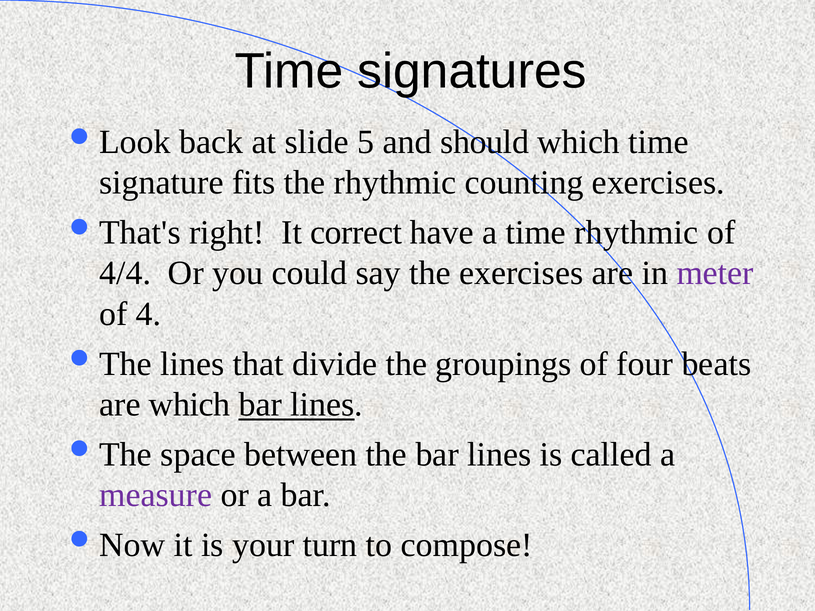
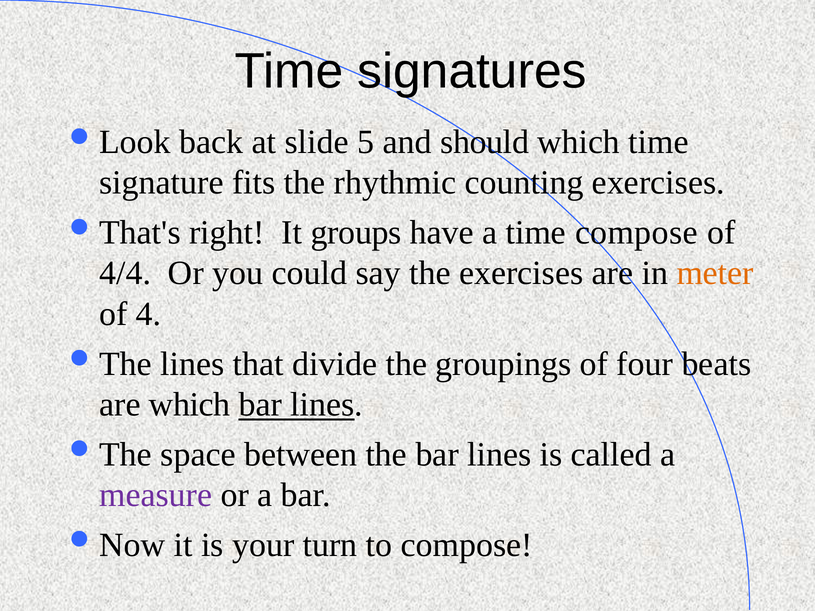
correct: correct -> groups (356, 233)
time rhythmic: rhythmic -> compose (636, 233)
meter colour: purple -> orange (715, 273)
